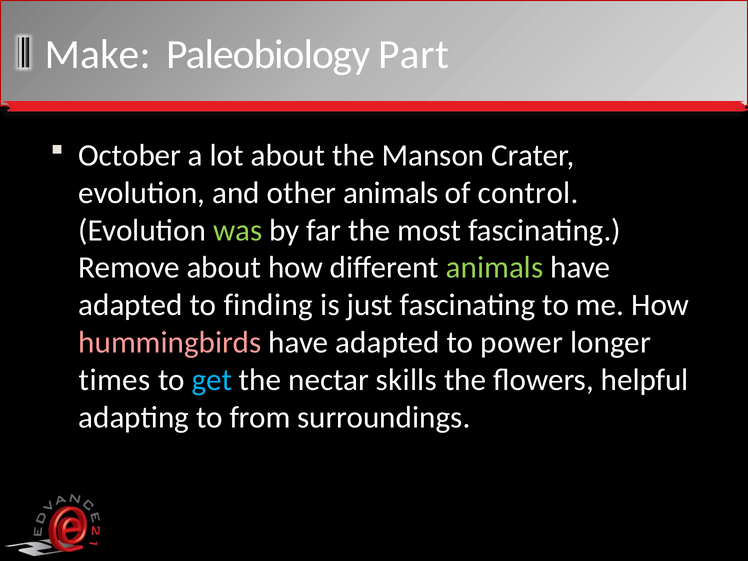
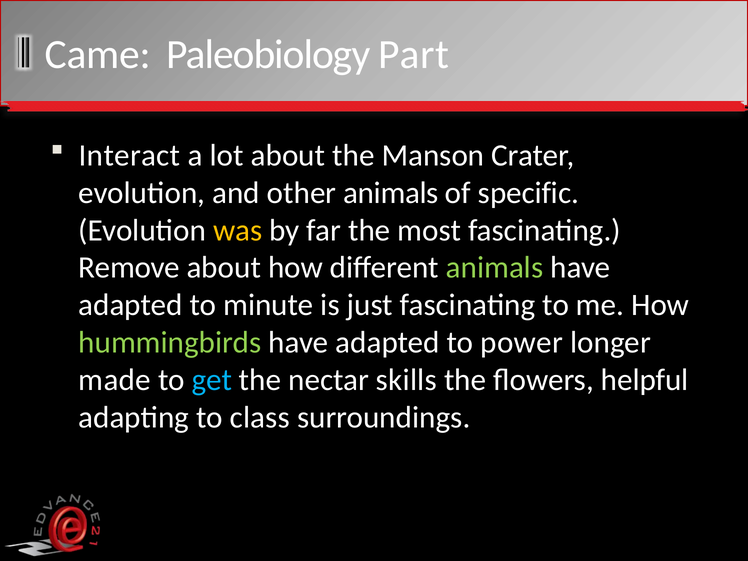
Make: Make -> Came (98, 55)
October: October -> Interact (130, 155)
control: control -> specific (528, 193)
was colour: light green -> yellow (238, 230)
finding: finding -> minute (268, 305)
hummingbirds colour: pink -> light green (170, 342)
times: times -> made (115, 380)
from: from -> class (260, 417)
